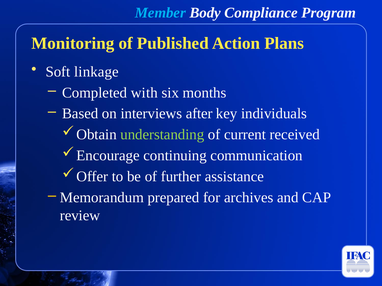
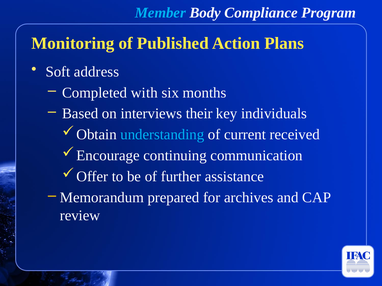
linkage: linkage -> address (97, 72)
after: after -> their (199, 114)
understanding colour: light green -> light blue (162, 135)
